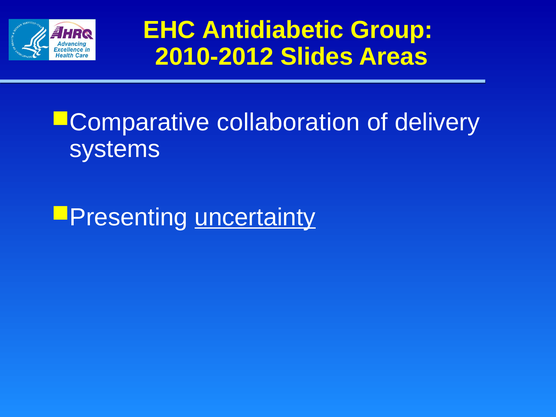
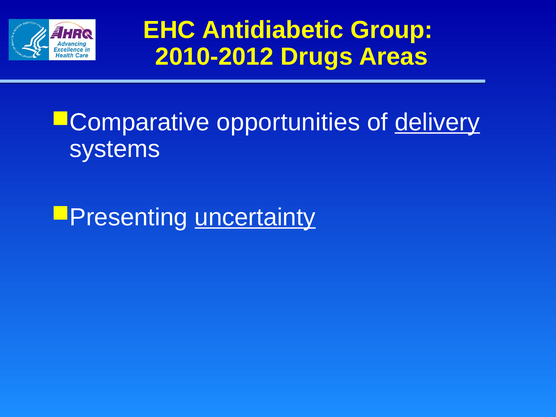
Slides: Slides -> Drugs (317, 57)
collaboration: collaboration -> opportunities (288, 122)
delivery underline: none -> present (437, 122)
